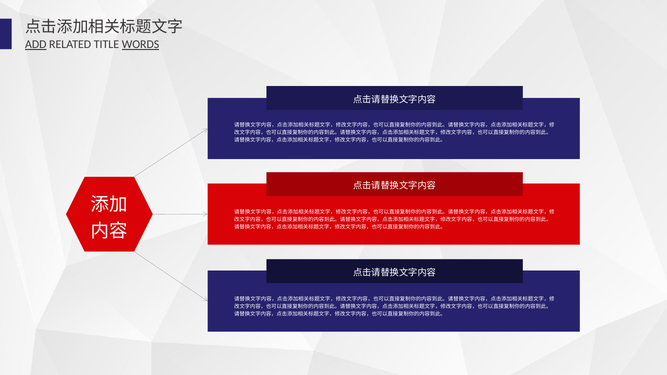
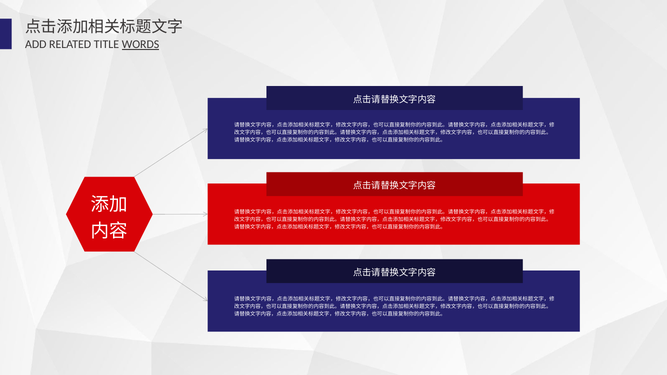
ADD underline: present -> none (36, 44)
